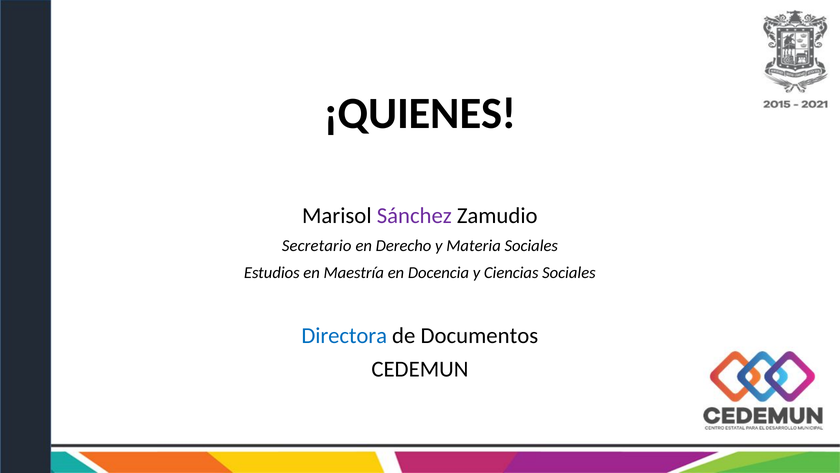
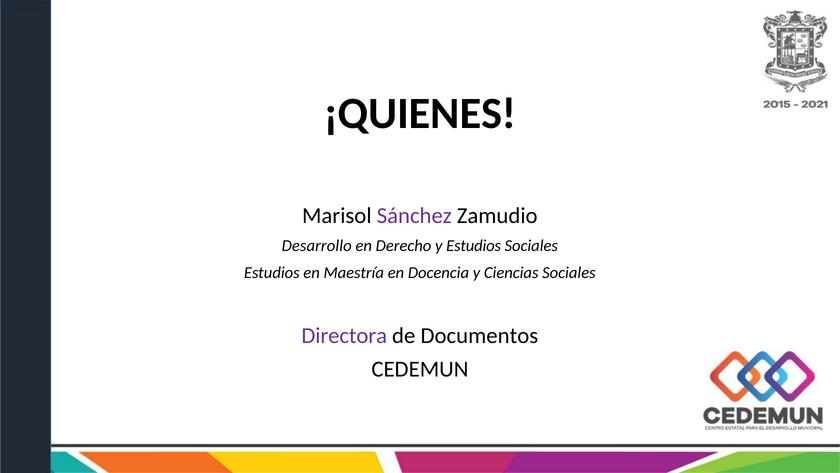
Secretario: Secretario -> Desarrollo (317, 246)
y Materia: Materia -> Estudios (474, 246)
Directora colour: blue -> purple (344, 336)
